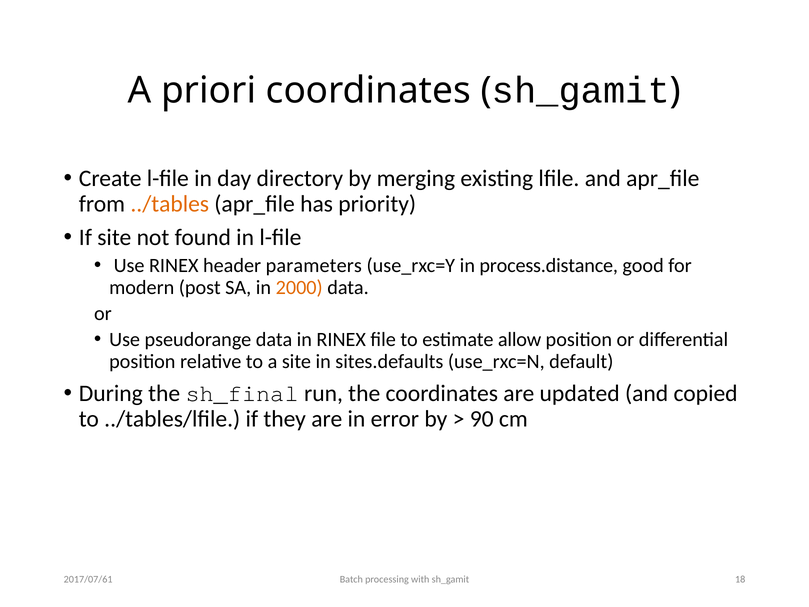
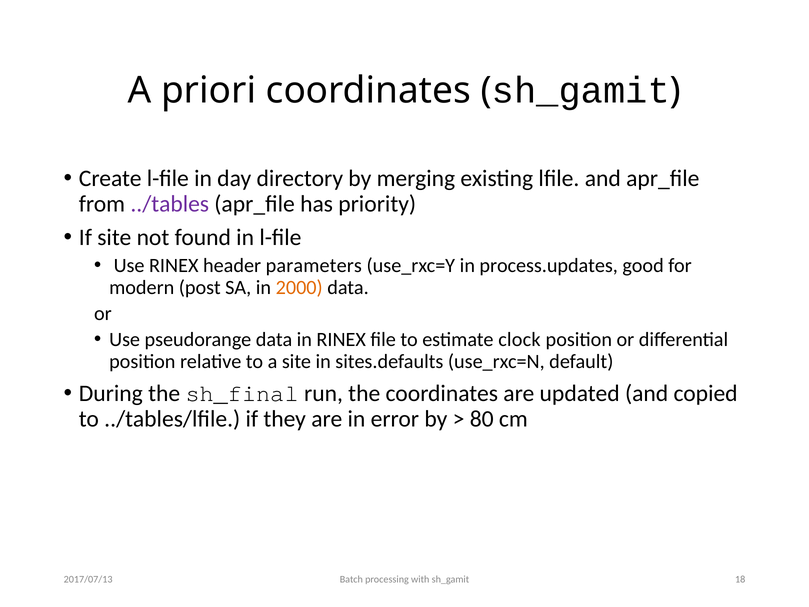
../tables colour: orange -> purple (170, 204)
process.distance: process.distance -> process.updates (549, 265)
allow: allow -> clock (519, 339)
90: 90 -> 80 (482, 419)
2017/07/61: 2017/07/61 -> 2017/07/13 (88, 579)
